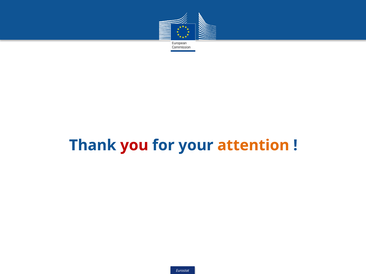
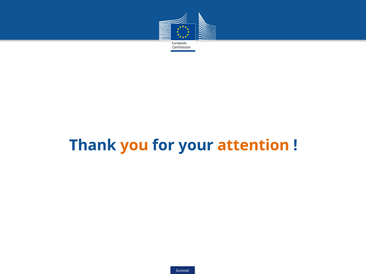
you colour: red -> orange (134, 146)
